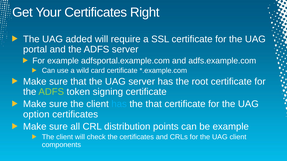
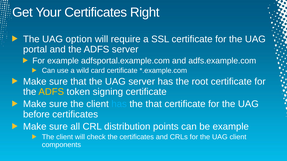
added: added -> option (79, 39)
ADFS colour: light green -> yellow (51, 92)
option: option -> before (36, 115)
